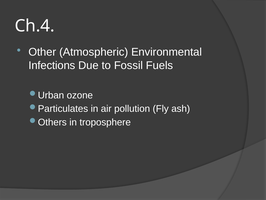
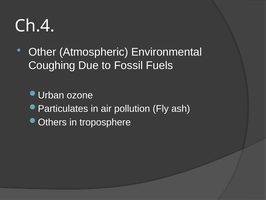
Infections: Infections -> Coughing (52, 65)
